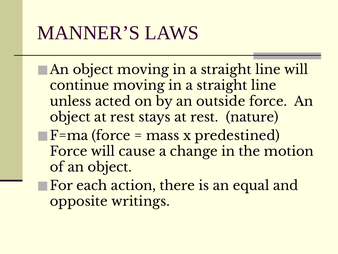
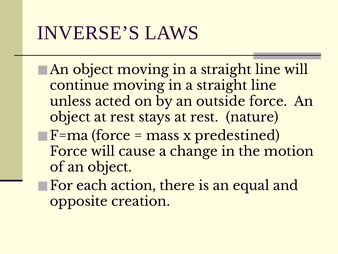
MANNER’S: MANNER’S -> INVERSE’S (88, 33)
writings: writings -> creation (141, 201)
